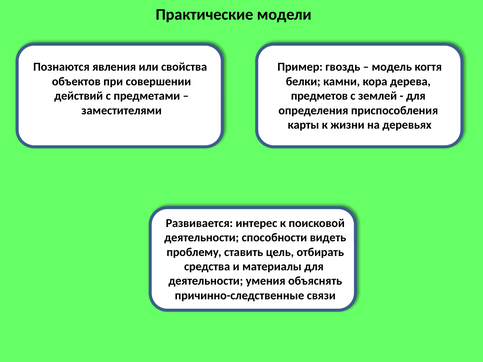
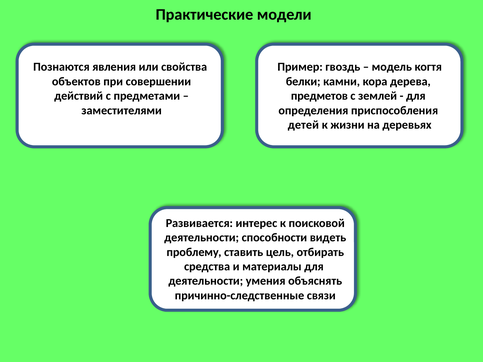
карты: карты -> детей (303, 125)
